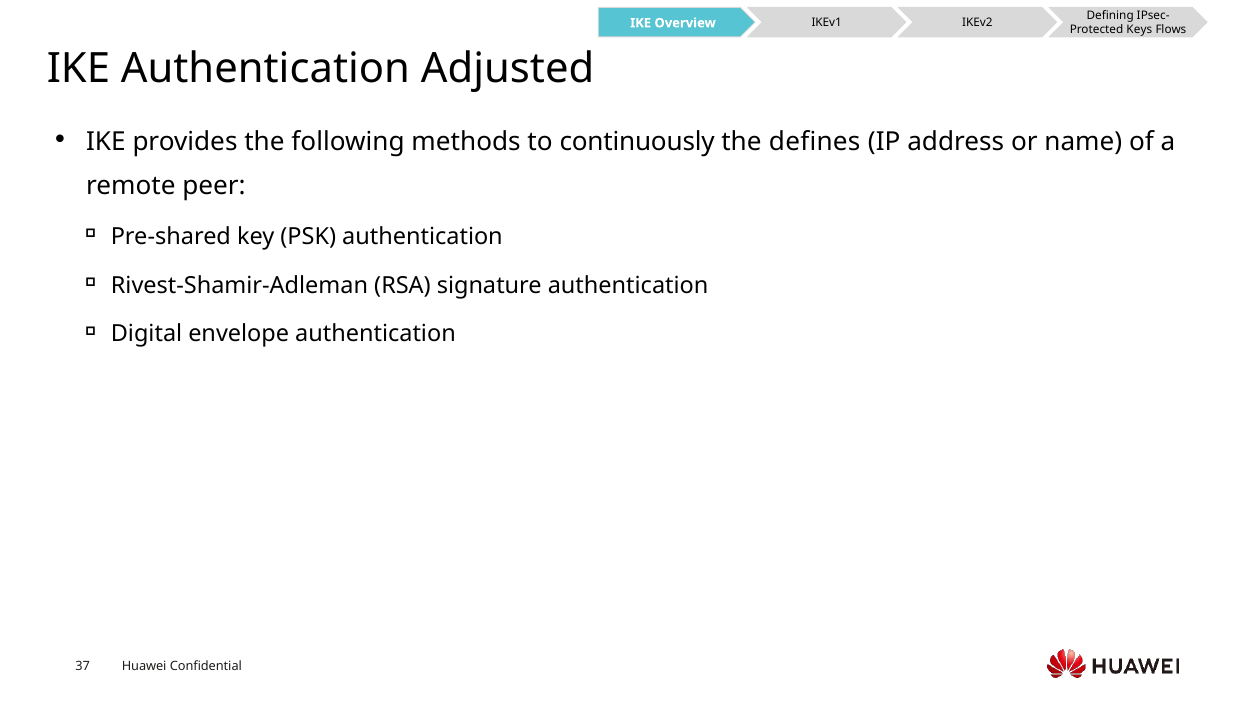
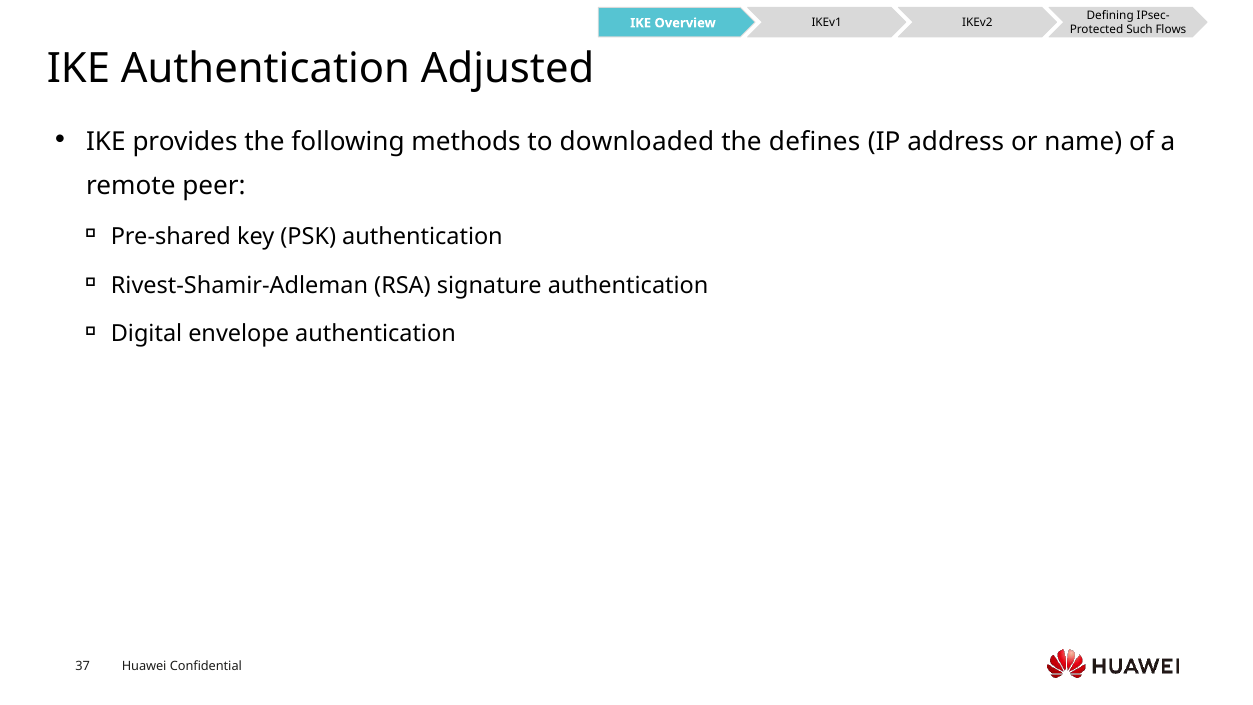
Keys: Keys -> Such (1139, 30)
continuously: continuously -> downloaded (637, 142)
